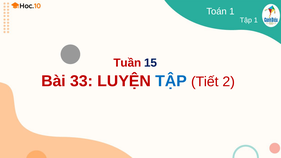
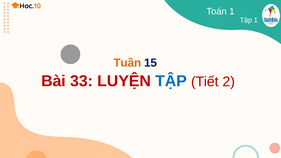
Tuần colour: red -> orange (127, 63)
